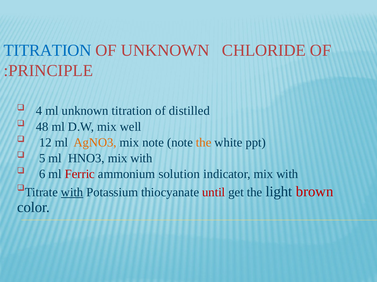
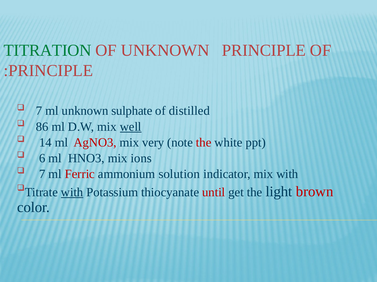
TITRATION colour: blue -> green (48, 51)
UNKNOWN CHLORIDE: CHLORIDE -> PRINCIPLE (264, 51)
4: 4 -> 7 (39, 111)
unknown titration: titration -> sulphate (132, 111)
48: 48 -> 86 (42, 127)
well underline: none -> present (131, 127)
12: 12 -> 14 (45, 143)
AgNO3 colour: orange -> red (95, 143)
mix note: note -> very (153, 143)
the colour: orange -> red (204, 143)
5: 5 -> 6 (42, 159)
HNO3 mix with: with -> ions (141, 159)
6: 6 -> 7 (42, 174)
